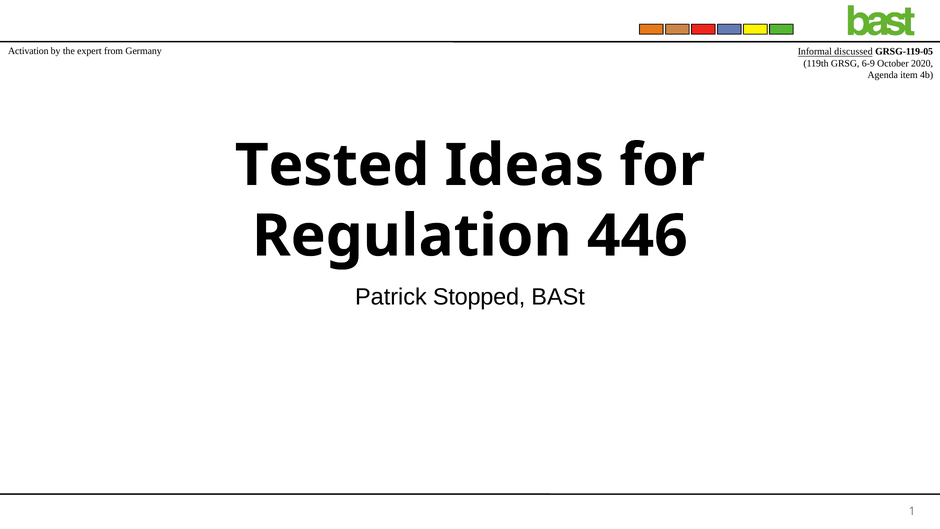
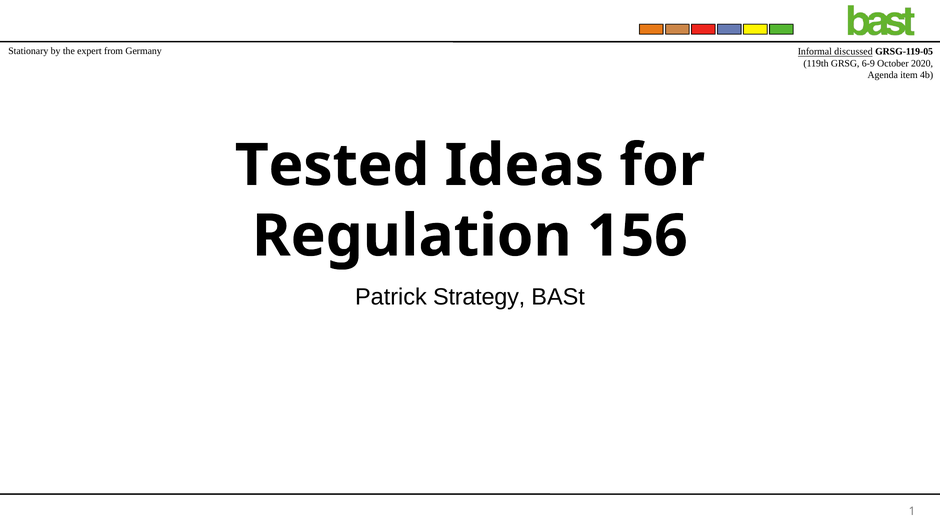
Activation: Activation -> Stationary (28, 51)
446: 446 -> 156 (637, 236)
Stopped: Stopped -> Strategy (479, 297)
